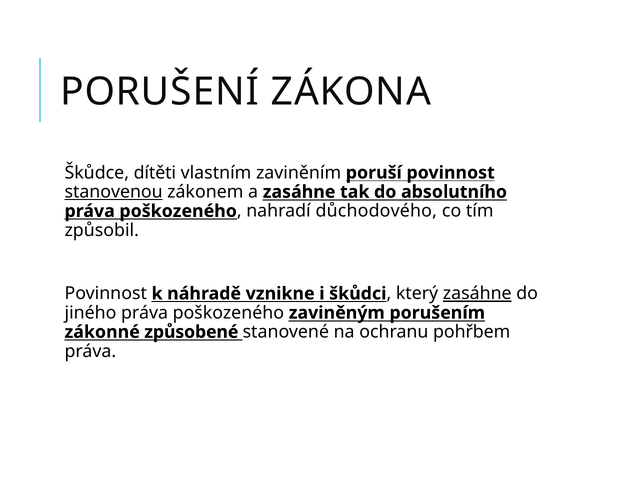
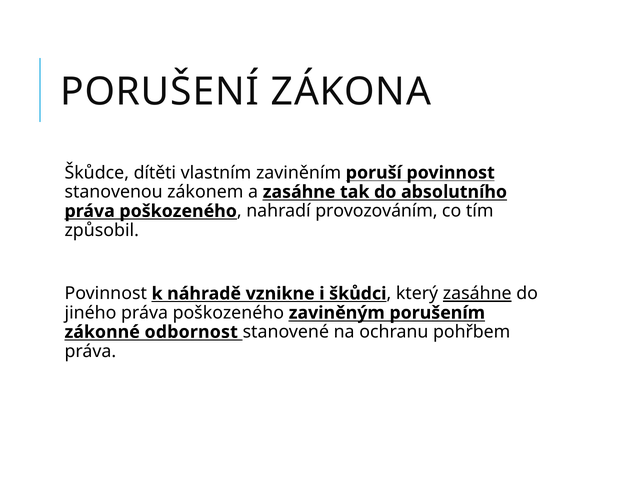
stanovenou underline: present -> none (114, 192)
důchodového: důchodového -> provozováním (376, 211)
způsobené: způsobené -> odbornost (191, 331)
